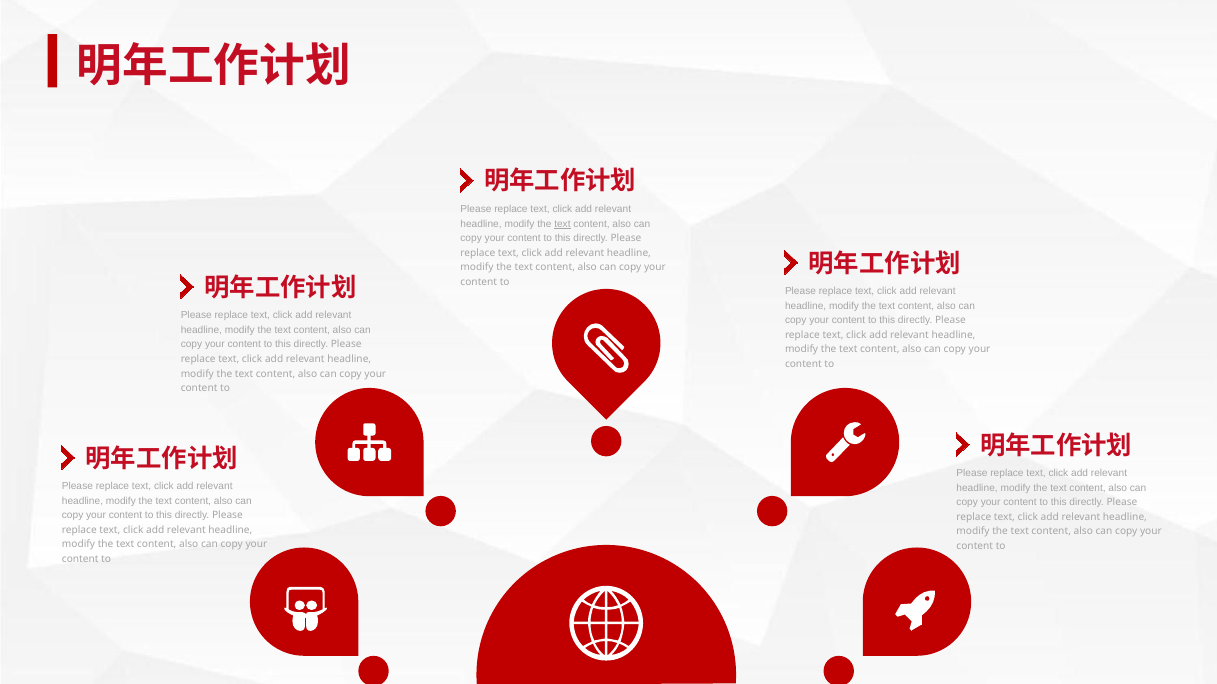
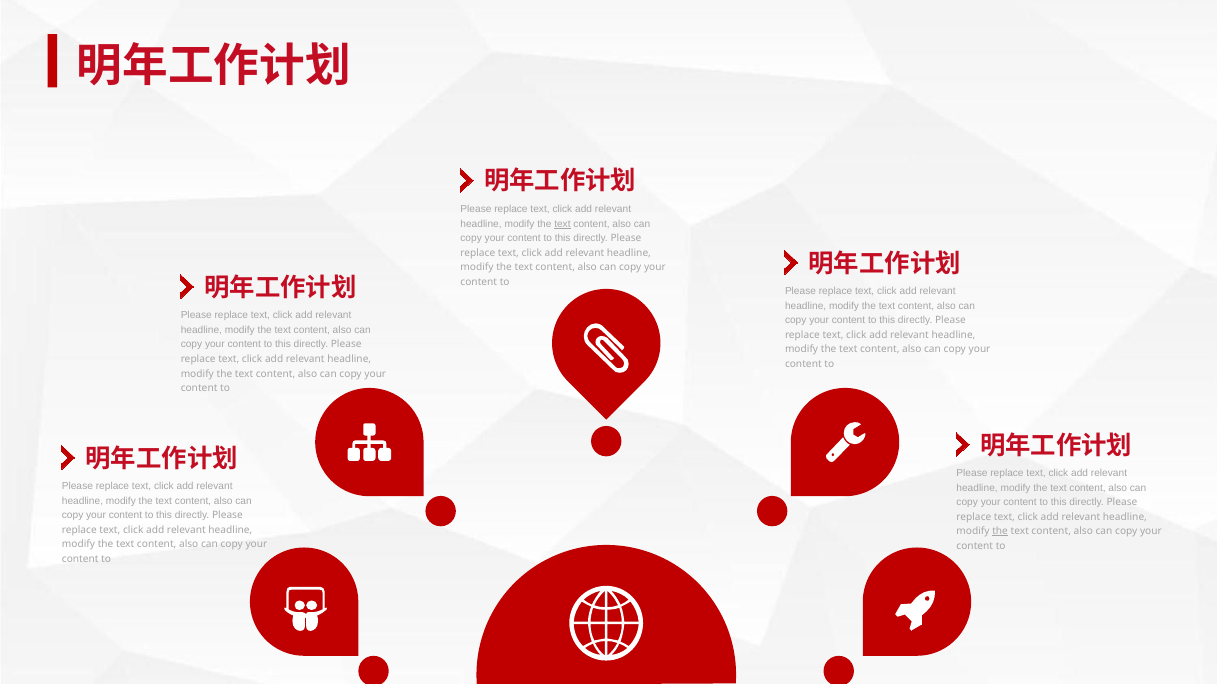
the underline: none -> present (1000, 532)
